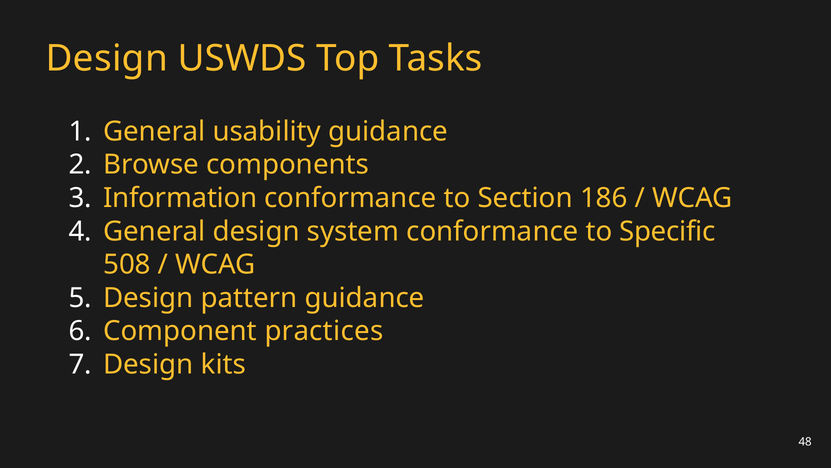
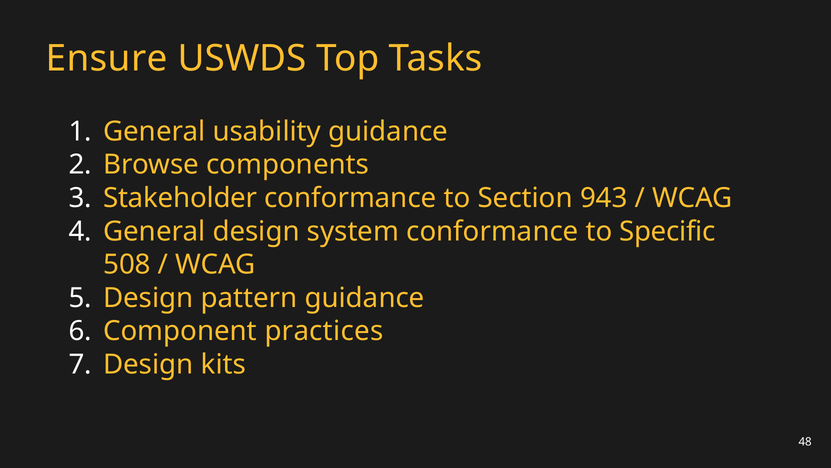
Design: Design -> Ensure (107, 59)
Information: Information -> Stakeholder (180, 198)
186: 186 -> 943 (604, 198)
